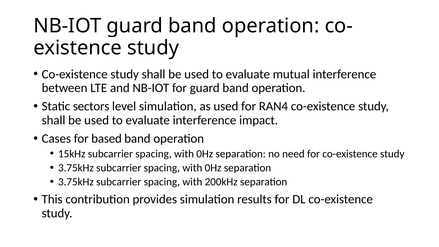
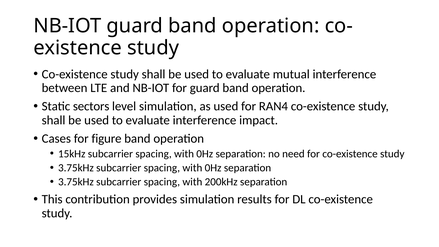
based: based -> figure (107, 139)
